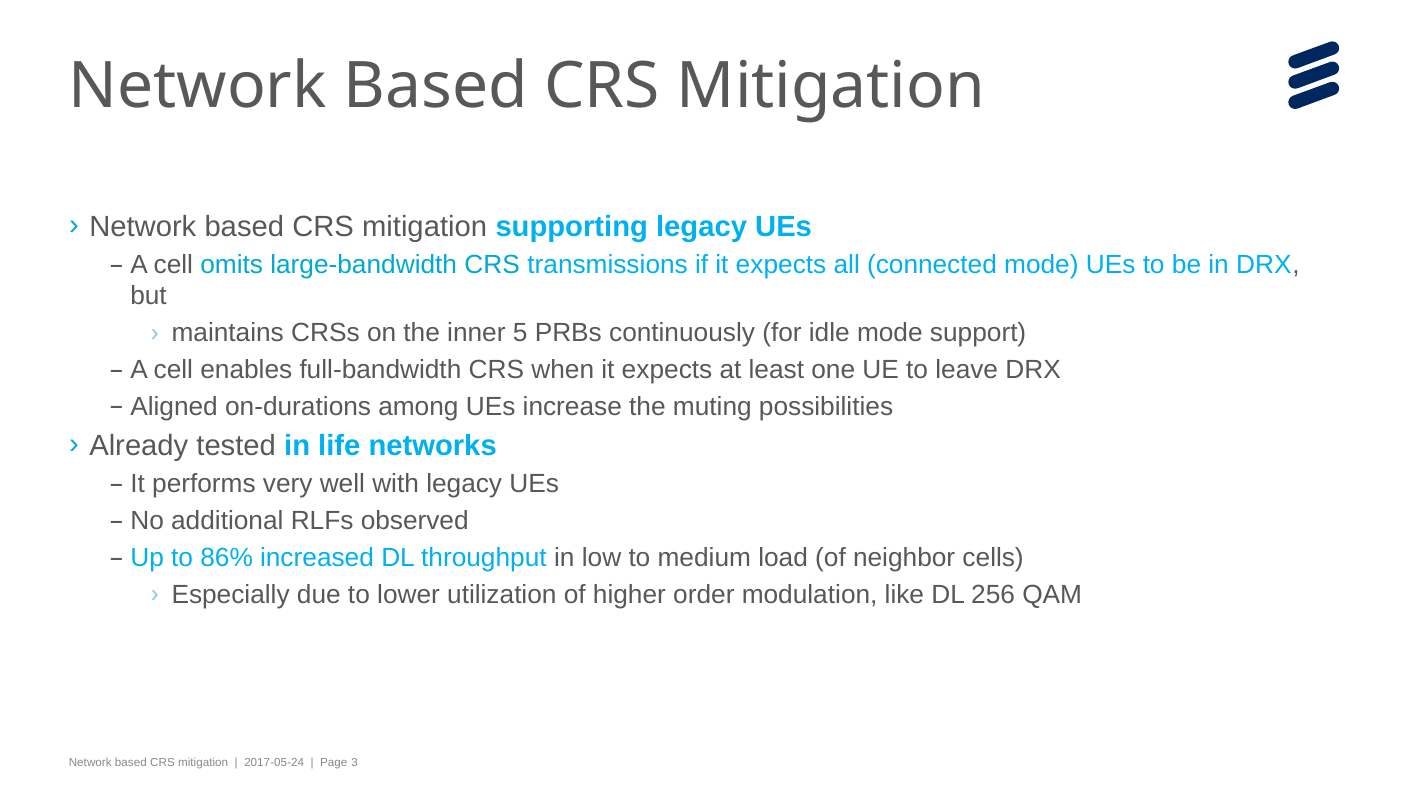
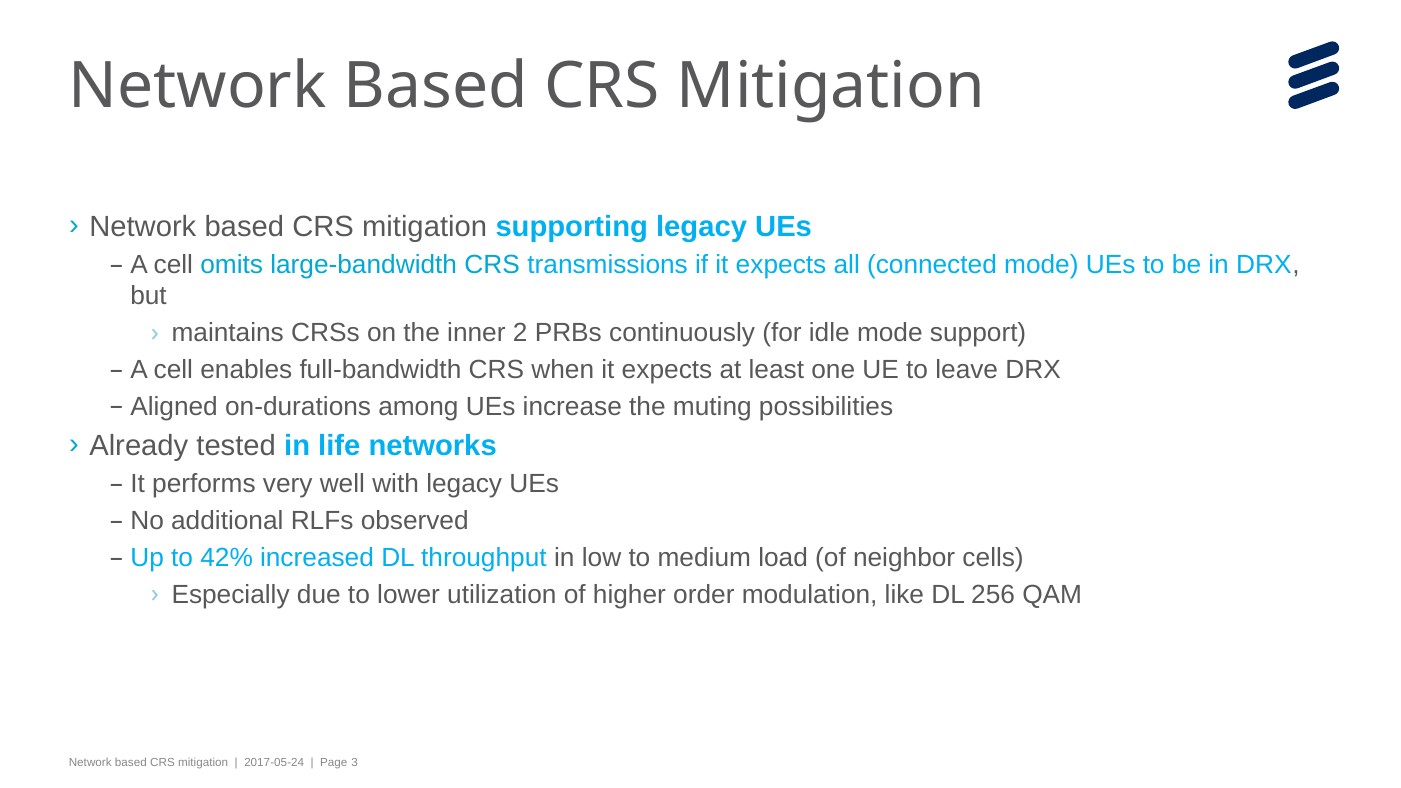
5: 5 -> 2 (520, 333)
86%: 86% -> 42% (227, 558)
